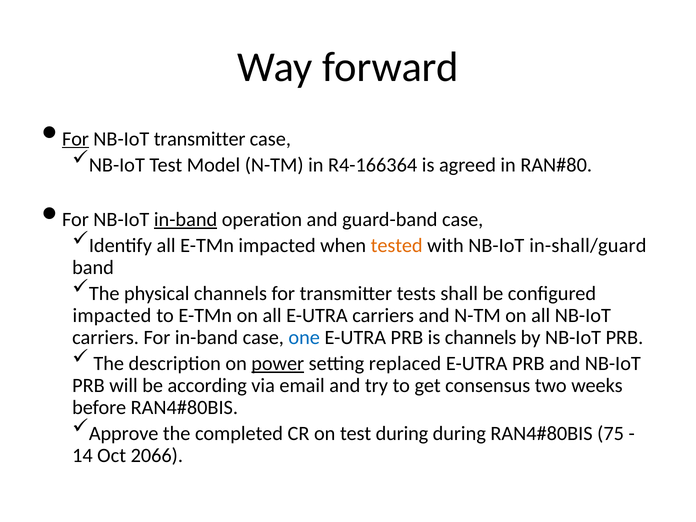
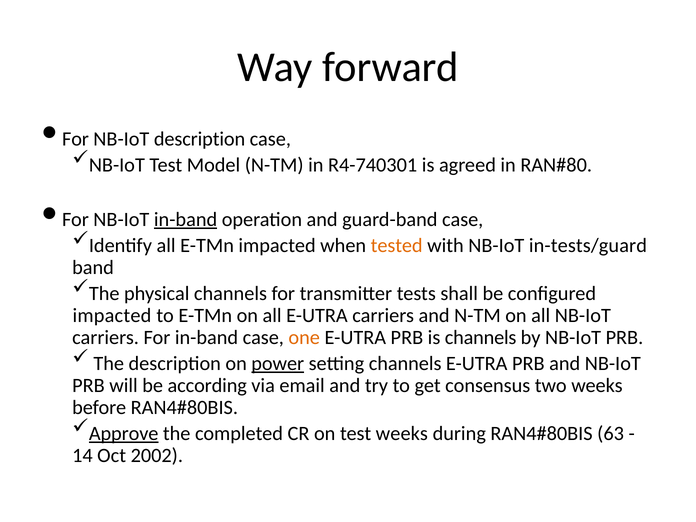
For underline: present -> none (75, 139)
NB-IoT transmitter: transmitter -> description (200, 139)
R4-166364: R4-166364 -> R4-740301 (373, 165)
in-shall/guard: in-shall/guard -> in-tests/guard (588, 246)
one colour: blue -> orange (304, 338)
setting replaced: replaced -> channels (405, 364)
Approve underline: none -> present (124, 434)
test during: during -> weeks (402, 434)
75: 75 -> 63 (611, 434)
2066: 2066 -> 2002 (157, 455)
